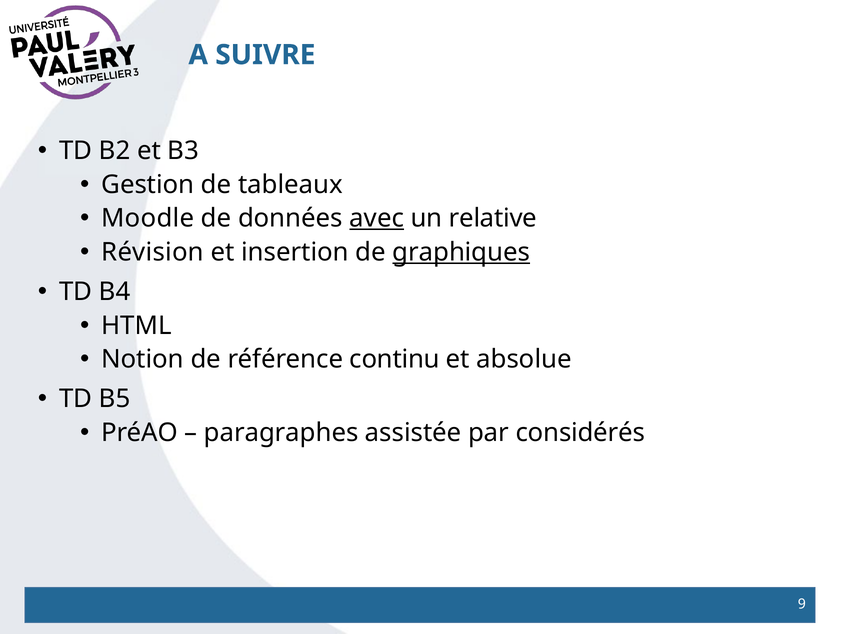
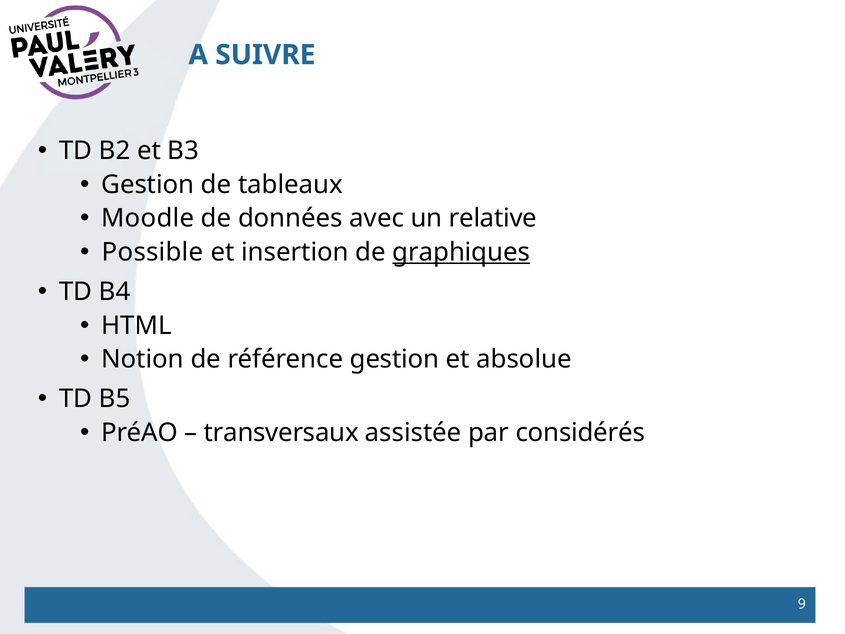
avec underline: present -> none (377, 218)
Révision: Révision -> Possible (153, 252)
référence continu: continu -> gestion (395, 359)
paragraphes: paragraphes -> transversaux (281, 432)
